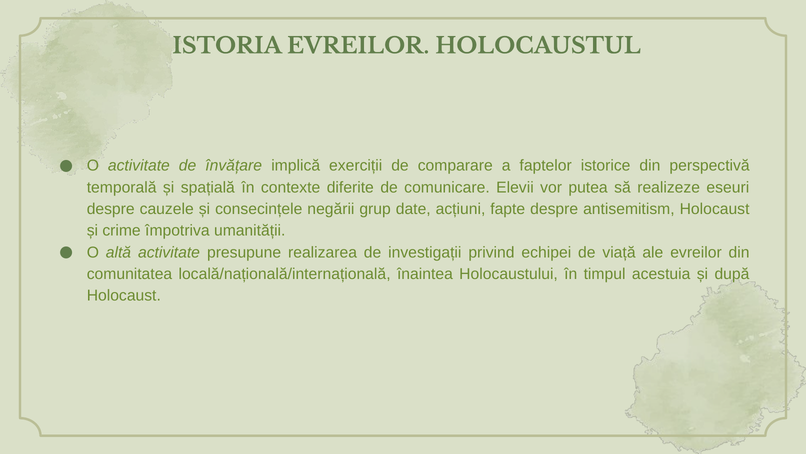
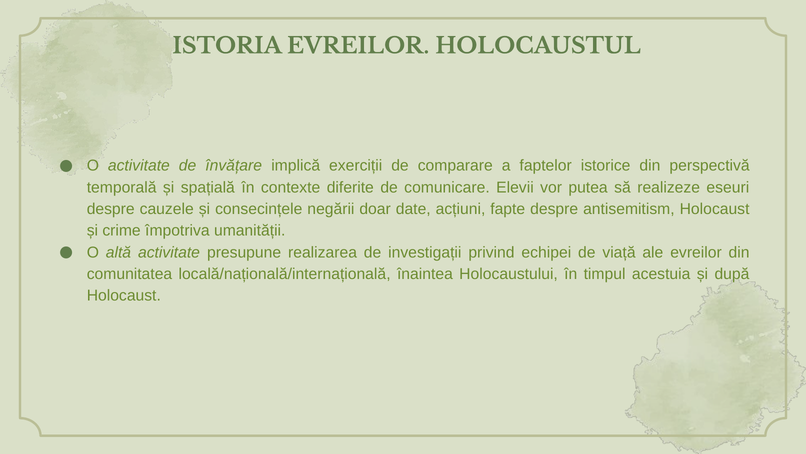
grup: grup -> doar (375, 209)
